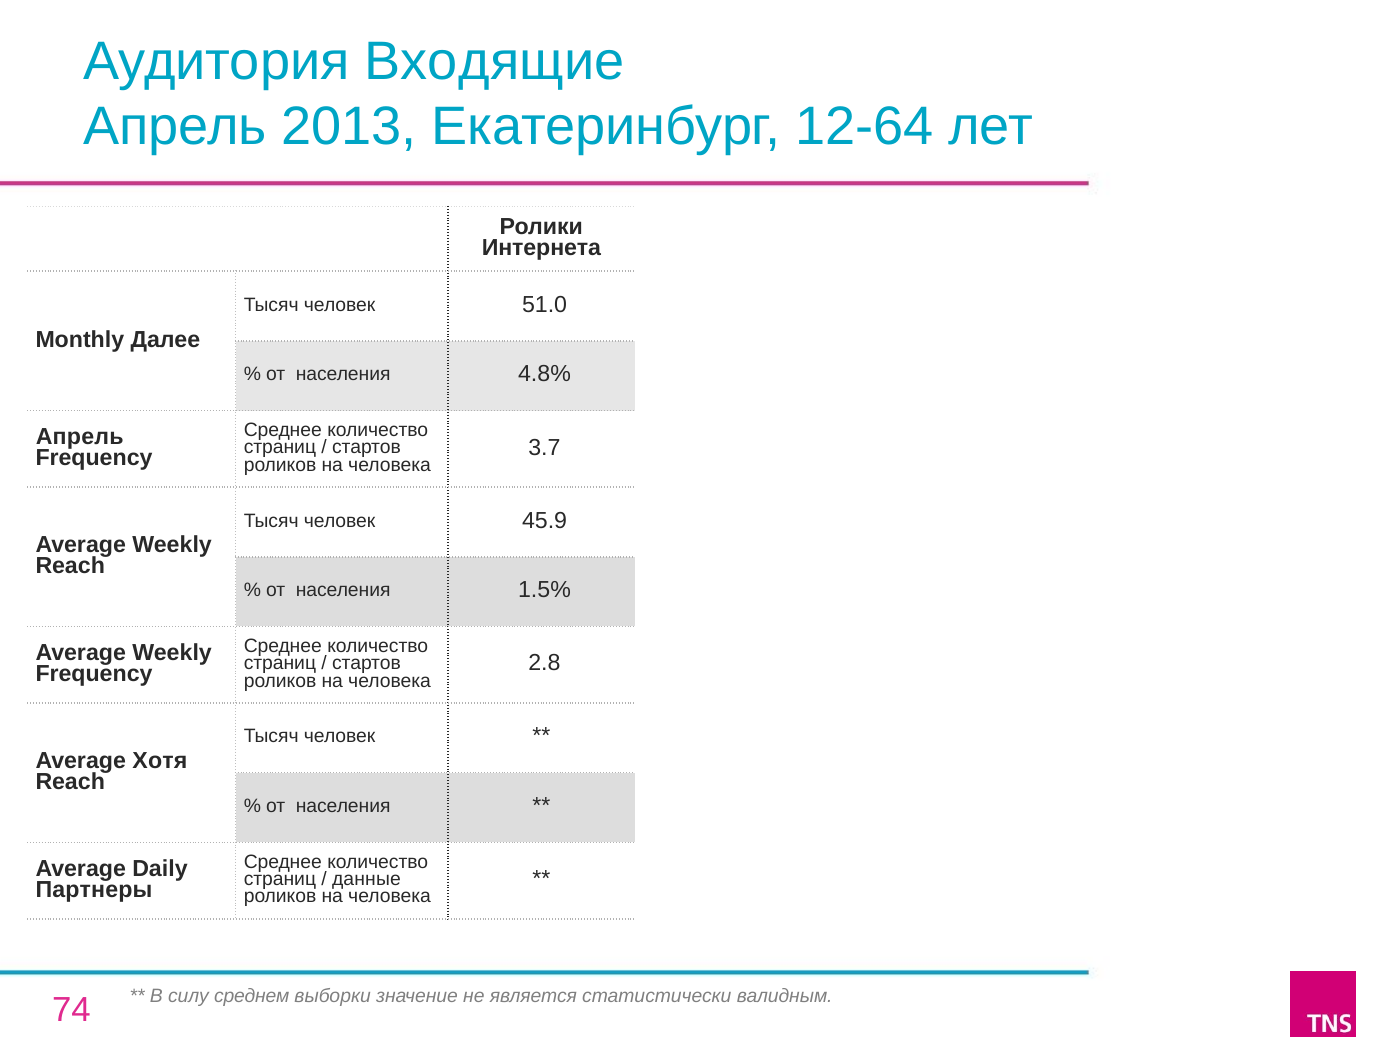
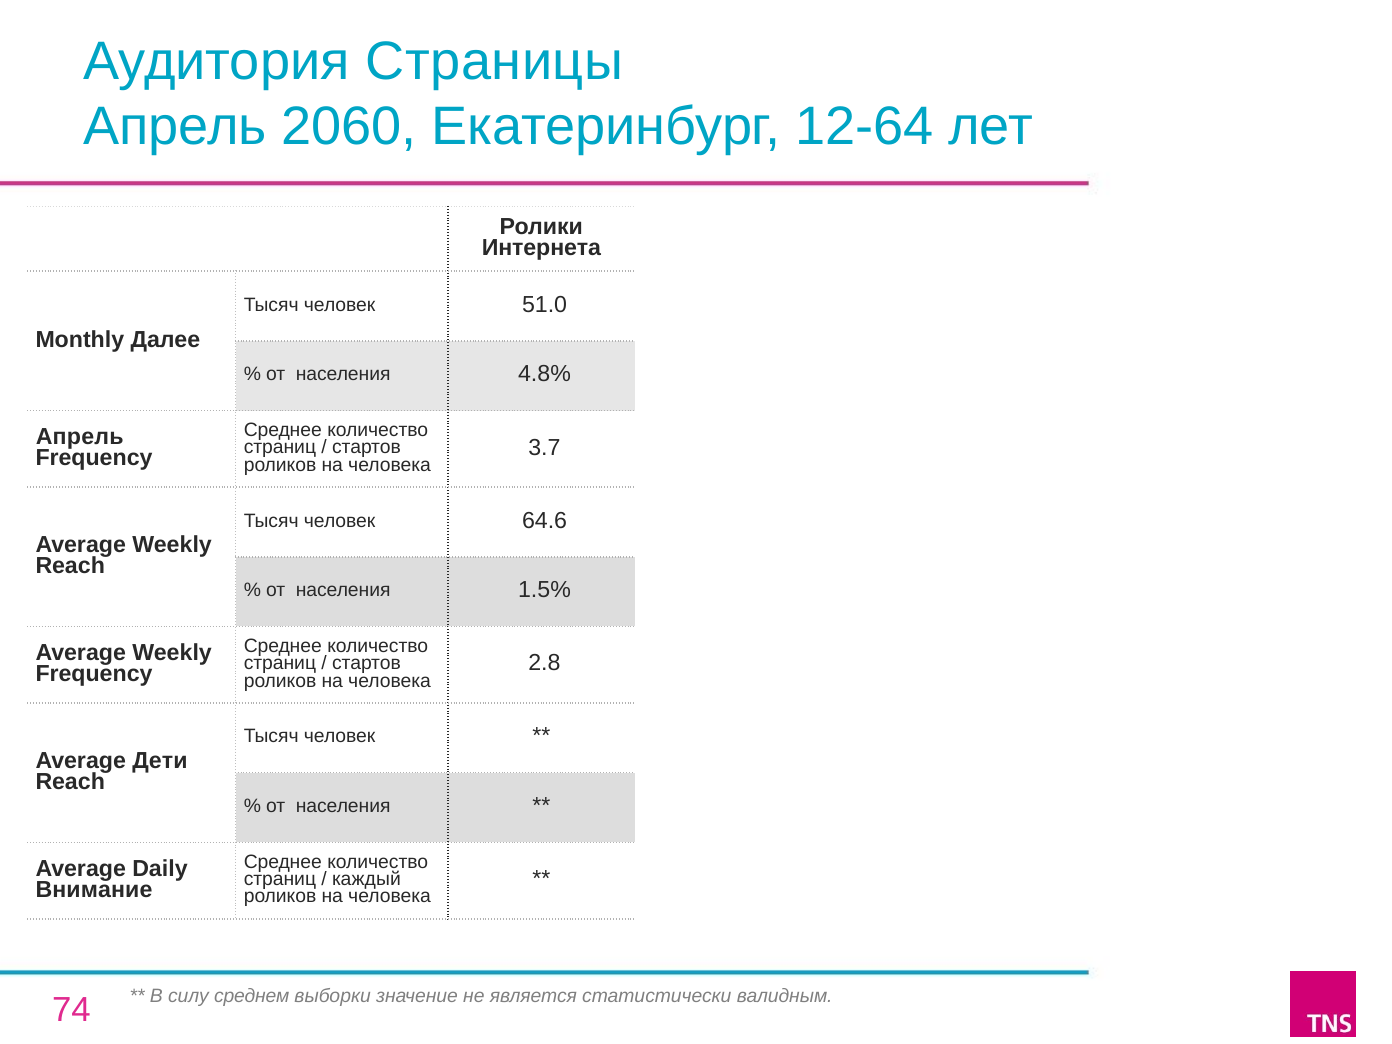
Входящие: Входящие -> Страницы (494, 62)
2013: 2013 -> 2060 (349, 127)
45.9: 45.9 -> 64.6 (545, 520)
Хотя: Хотя -> Дети (160, 761)
данные: данные -> каждый (366, 879)
Партнеры: Партнеры -> Внимание (94, 889)
